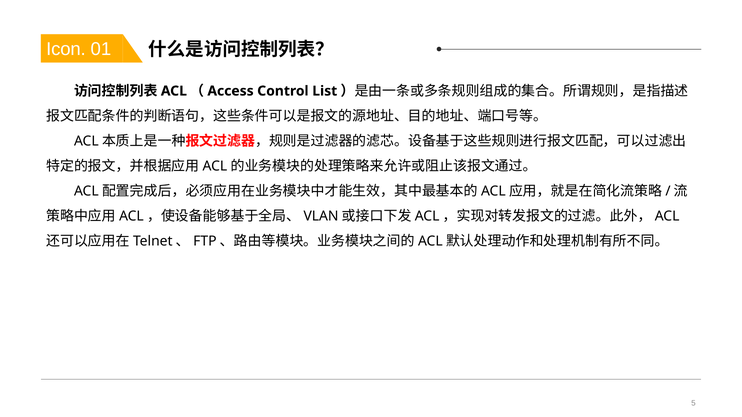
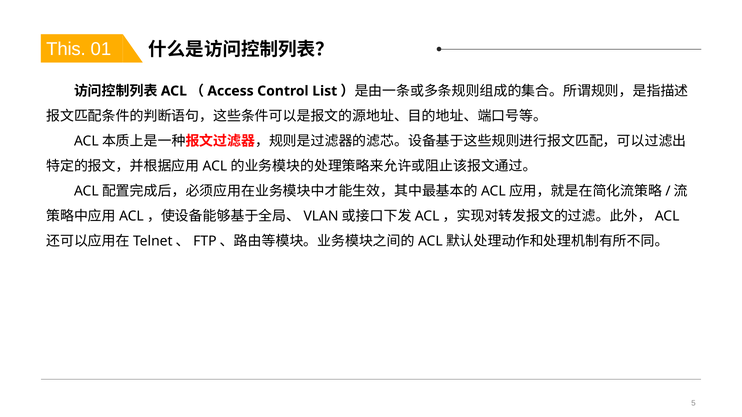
Icon: Icon -> This (66, 49)
